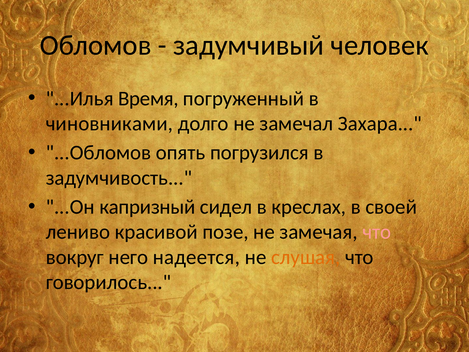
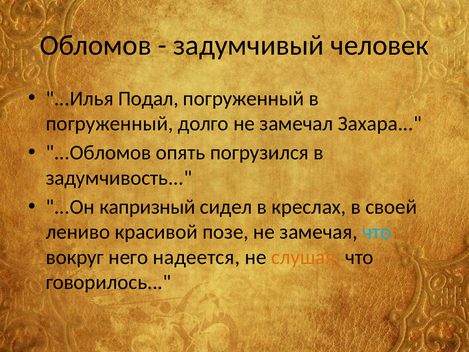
Время: Время -> Подал (148, 98)
чиновниками: чиновниками -> погруженный (109, 123)
что colour: pink -> light blue (377, 232)
